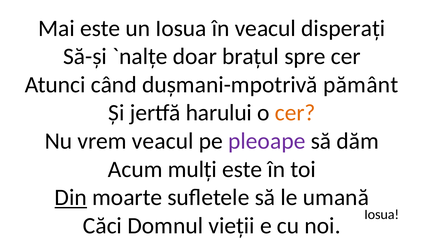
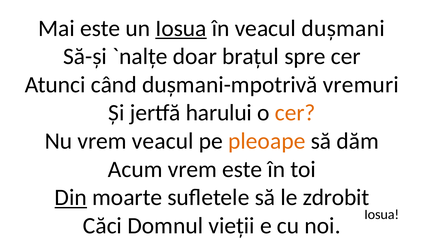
Iosua underline: none -> present (181, 28)
disperați: disperați -> dușmani (343, 28)
pământ: pământ -> vremuri (361, 85)
pleoape colour: purple -> orange (267, 141)
Acum mulți: mulți -> vrem (192, 170)
umană: umană -> zdrobit (336, 198)
